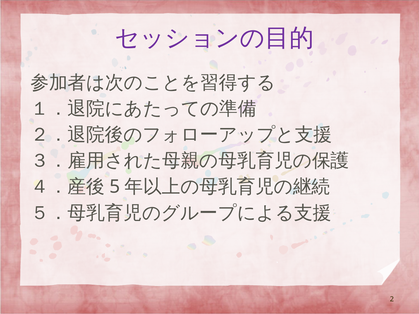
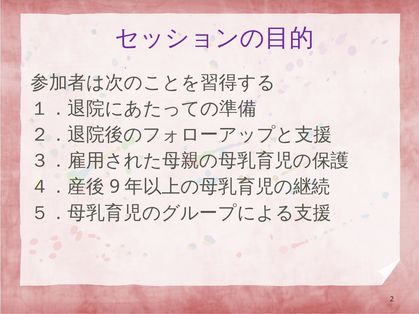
5: 5 -> 9 (115, 187)
